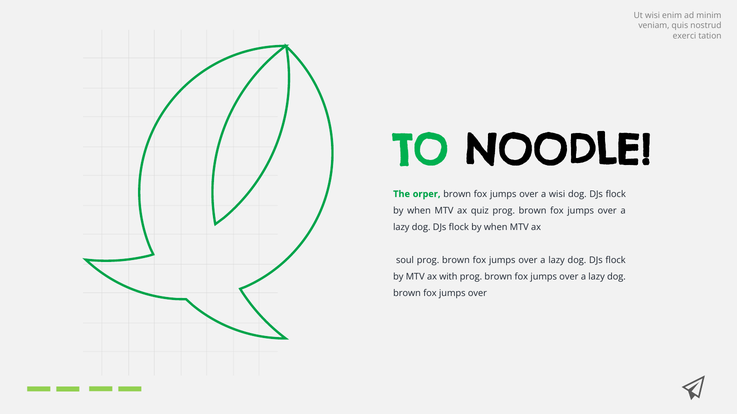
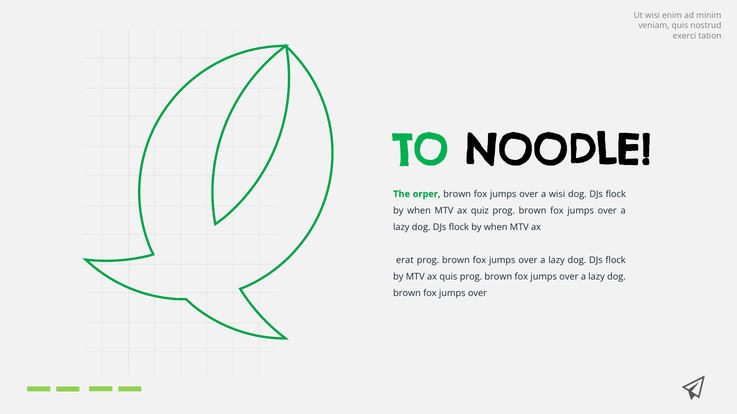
soul: soul -> erat (405, 261)
ax with: with -> quis (448, 277)
